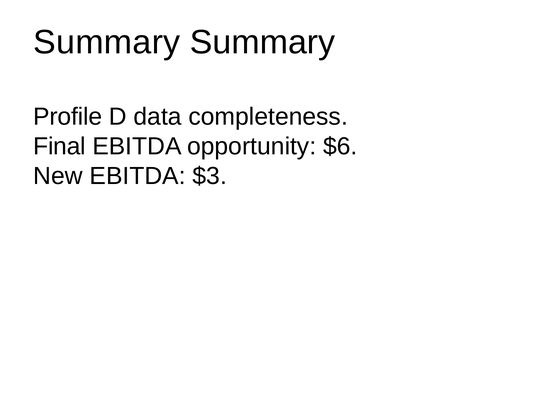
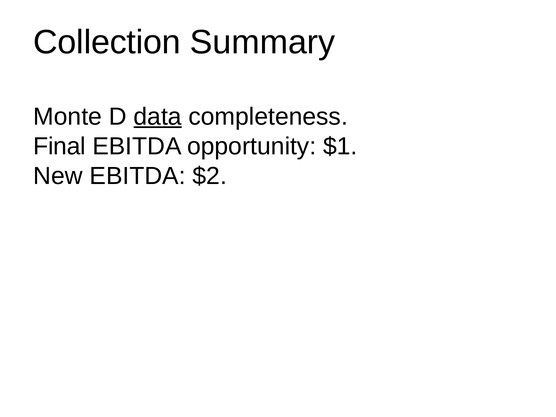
Summary: Summary -> Collection (107, 42)
Profile: Profile -> Monte (68, 117)
data underline: none -> present (158, 117)
$6: $6 -> $1 (340, 146)
$3: $3 -> $2 (210, 176)
